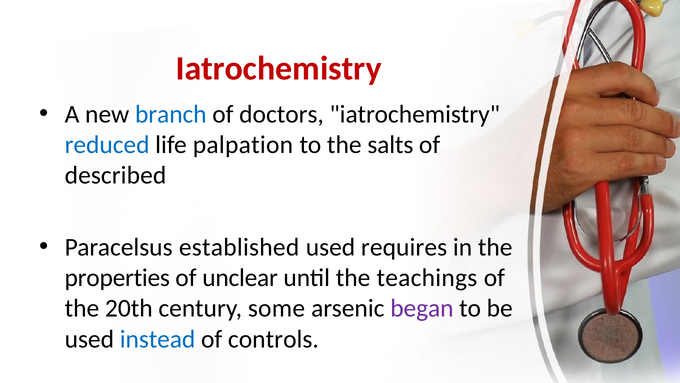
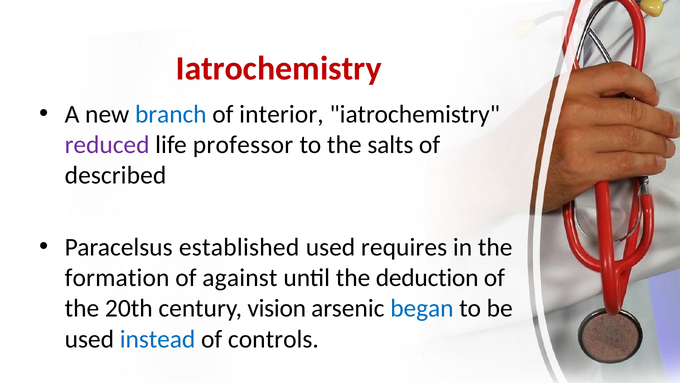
doctors: doctors -> interior (281, 114)
reduced colour: blue -> purple (107, 145)
palpation: palpation -> professor (243, 145)
properties: properties -> formation (117, 278)
unclear: unclear -> against (240, 278)
teachings: teachings -> deduction (427, 278)
some: some -> vision (277, 308)
began colour: purple -> blue (422, 308)
